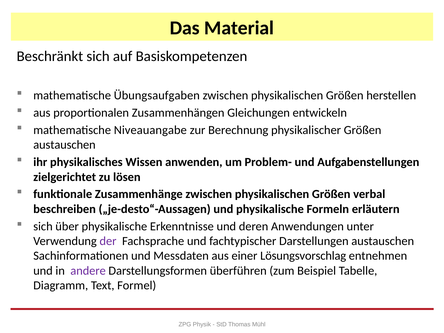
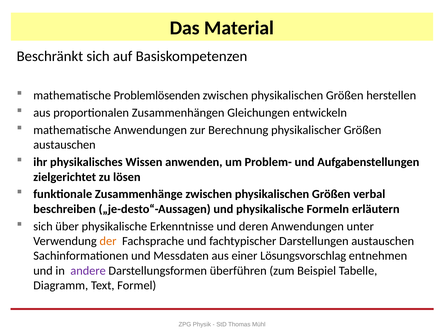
Übungsaufgaben: Übungsaufgaben -> Problemlösenden (157, 96)
mathematische Niveauangabe: Niveauangabe -> Anwendungen (150, 130)
der colour: purple -> orange (108, 241)
